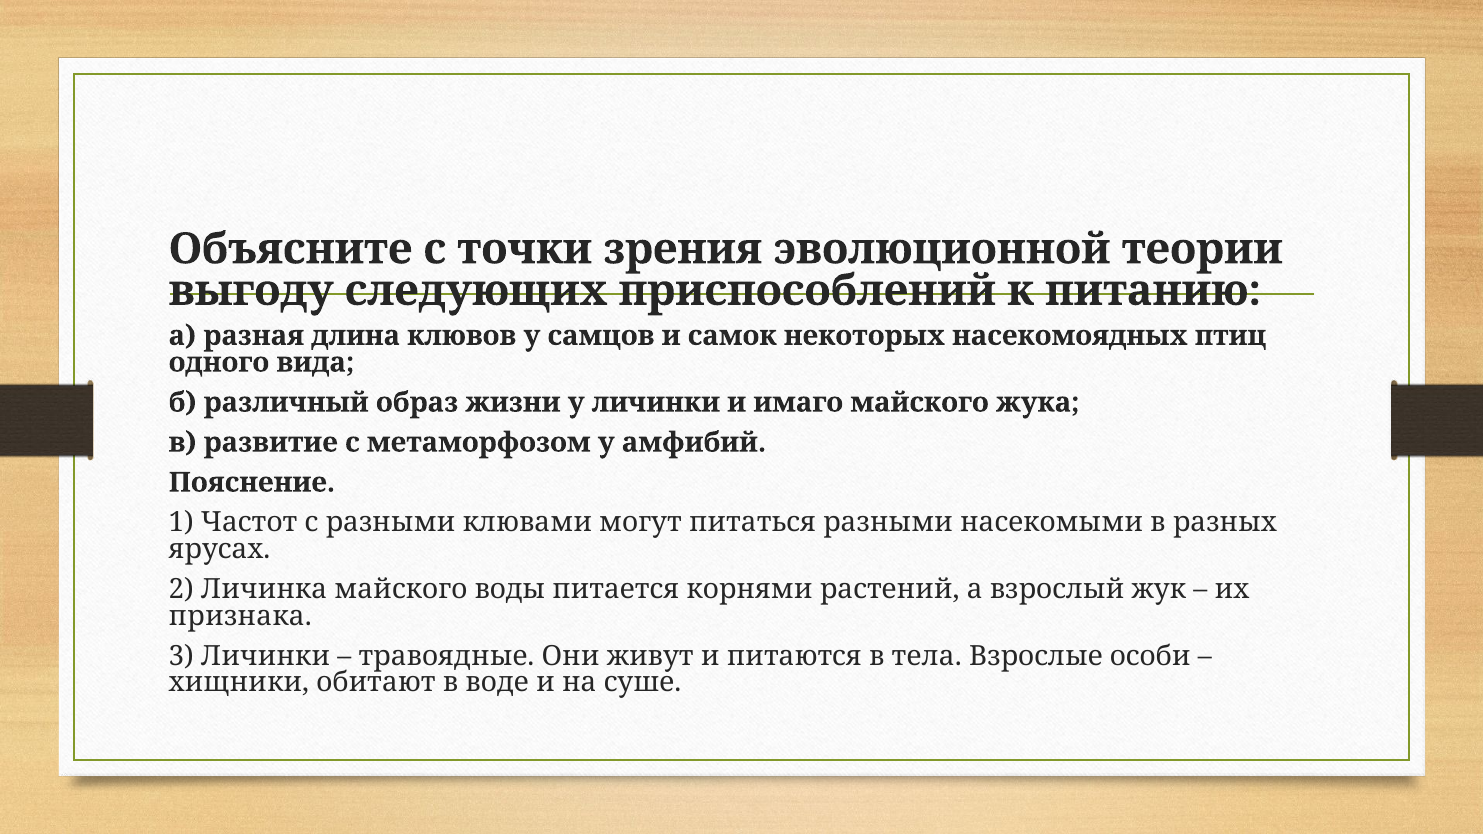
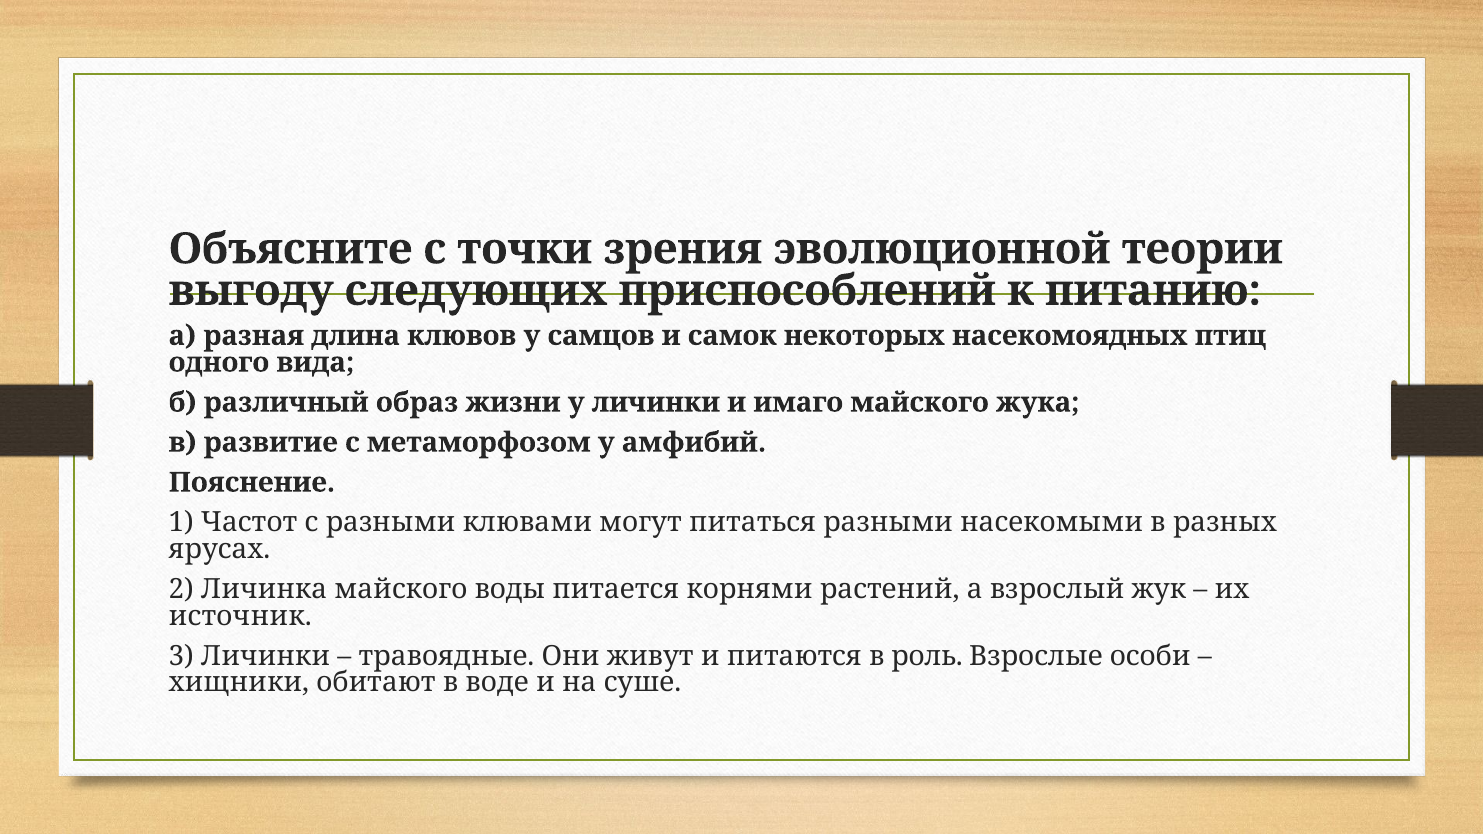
признака: признака -> источник (240, 616)
тела: тела -> роль (927, 656)
